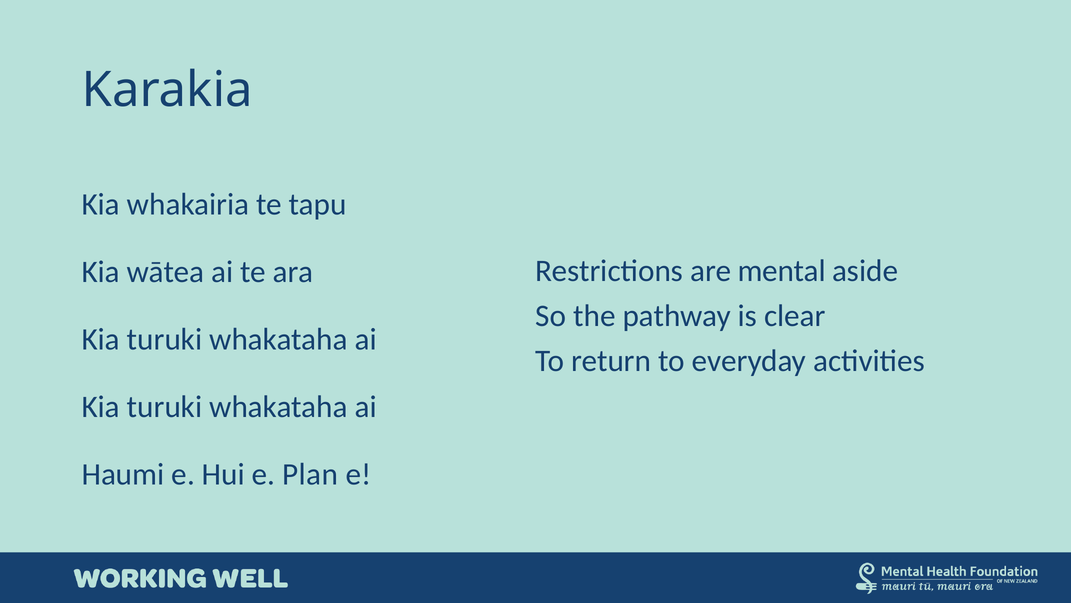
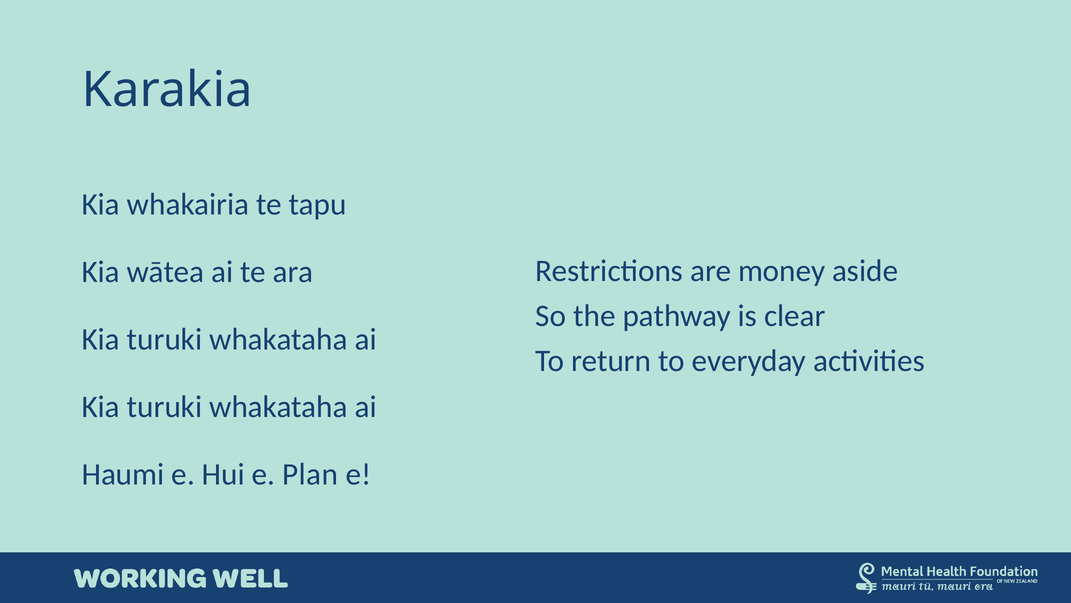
mental: mental -> money (782, 271)
